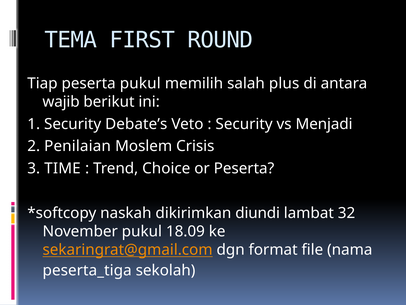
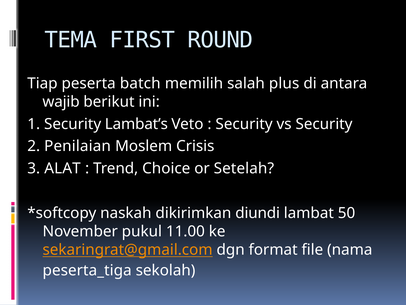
peserta pukul: pukul -> batch (140, 83)
Debate’s: Debate’s -> Lambat’s (136, 124)
vs Menjadi: Menjadi -> Security (324, 124)
TIME: TIME -> ALAT (63, 168)
or Peserta: Peserta -> Setelah (244, 168)
32: 32 -> 50 (347, 213)
18.09: 18.09 -> 11.00 (185, 231)
